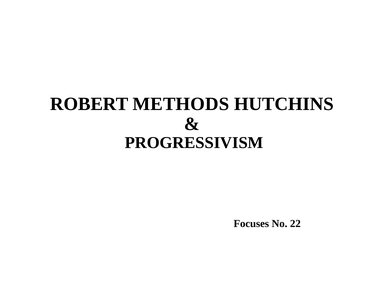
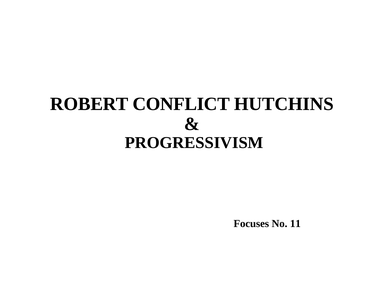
METHODS: METHODS -> CONFLICT (181, 104)
22: 22 -> 11 (295, 223)
